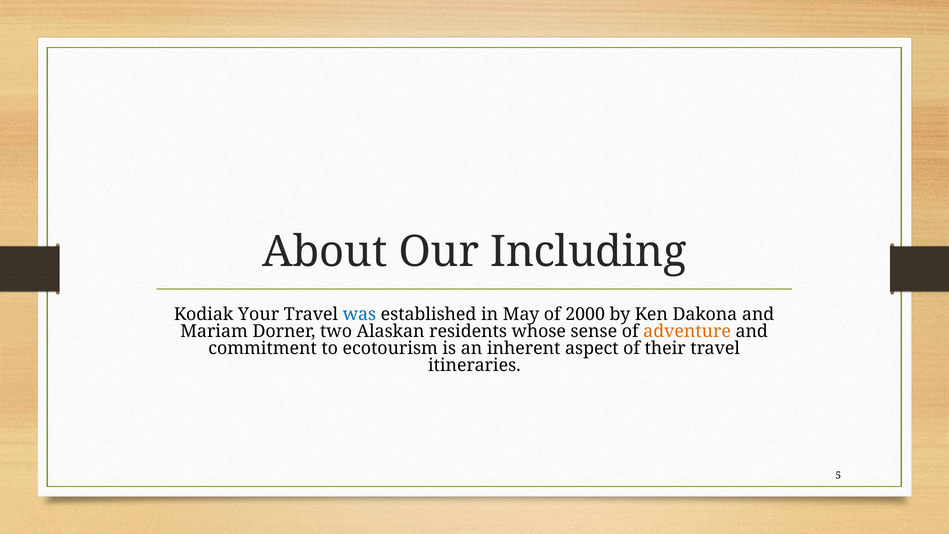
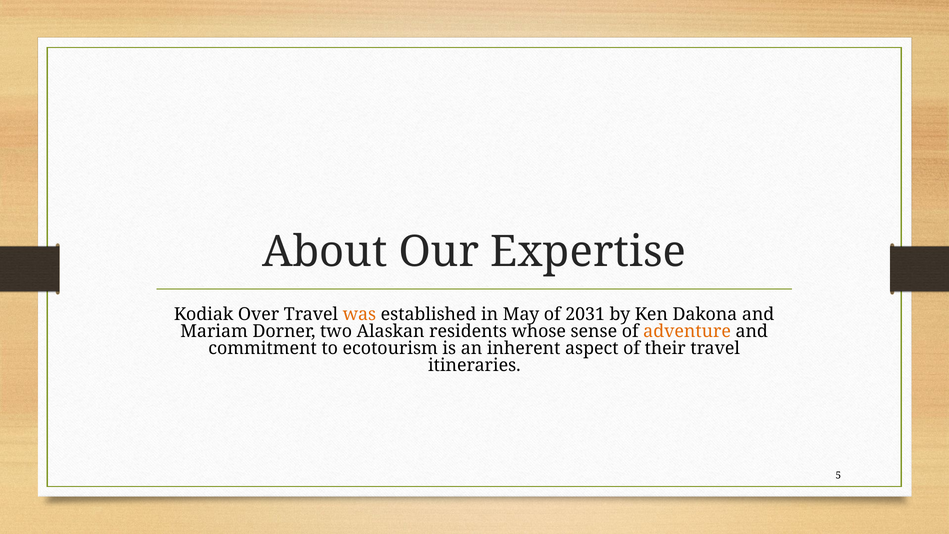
Including: Including -> Expertise (588, 252)
Your: Your -> Over (259, 314)
was colour: blue -> orange (359, 314)
2000: 2000 -> 2031 (585, 314)
